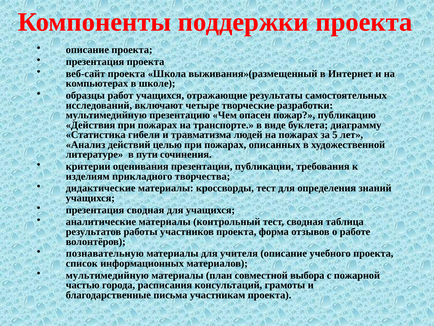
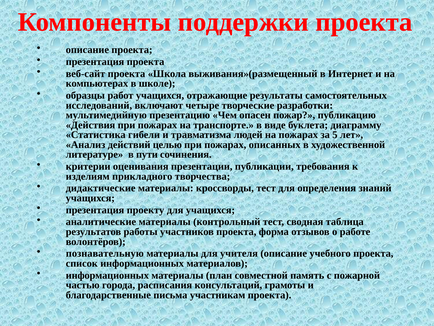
презентация сводная: сводная -> проекту (146, 210)
мультимедийную: мультимедийную -> информационных (107, 275)
выбора: выбора -> память (307, 275)
